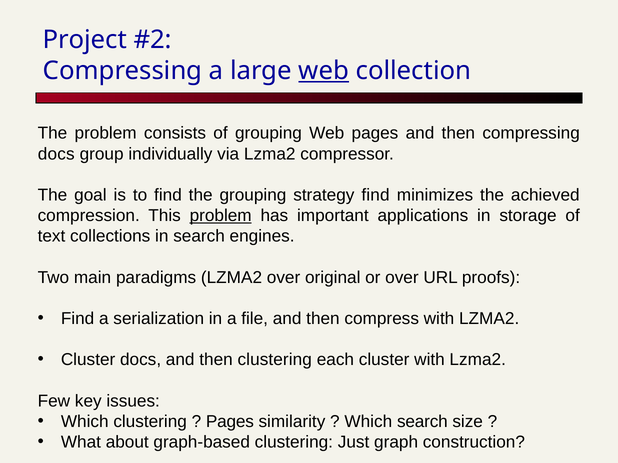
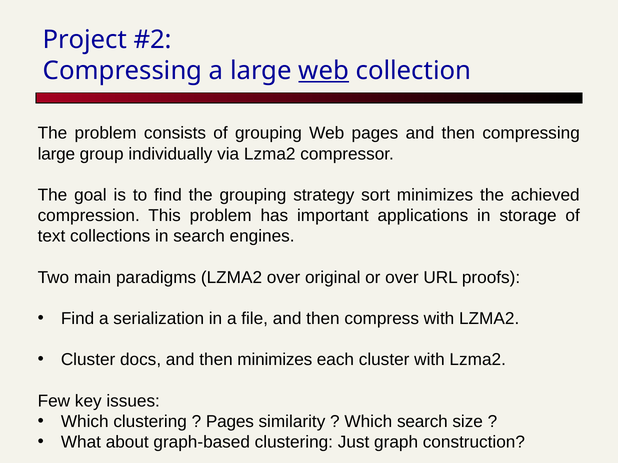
docs: docs -> large (56, 154)
strategy find: find -> sort (376, 195)
problem underline: present -> none (221, 216)
then clustering: clustering -> minimizes (275, 360)
